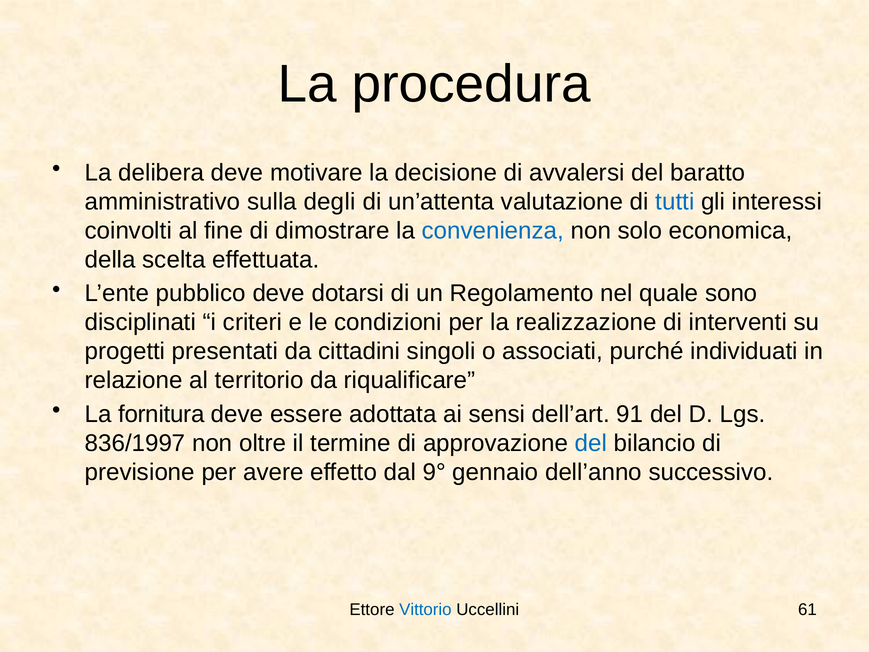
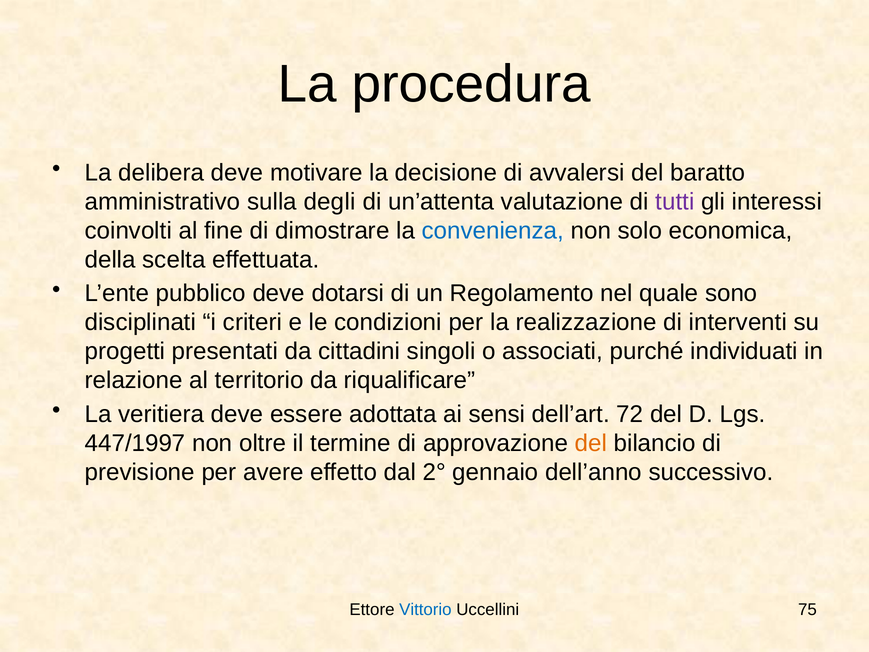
tutti colour: blue -> purple (675, 202)
fornitura: fornitura -> veritiera (161, 414)
91: 91 -> 72 (630, 414)
836/1997: 836/1997 -> 447/1997 (135, 443)
del colour: blue -> orange (591, 443)
9°: 9° -> 2° (434, 472)
61: 61 -> 75 (807, 609)
